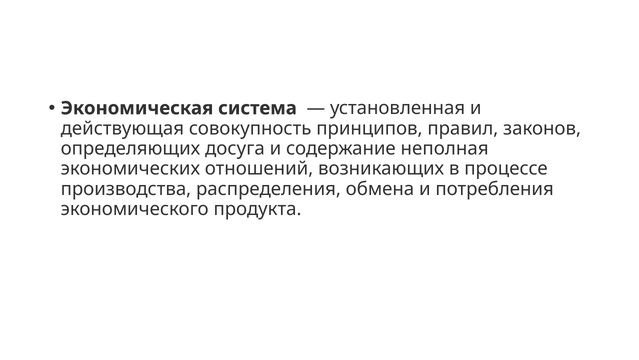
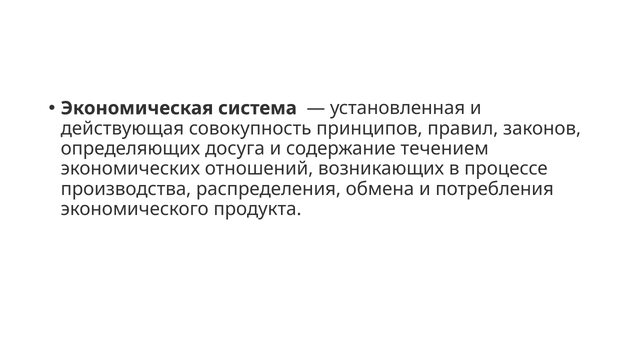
неполная: неполная -> течением (445, 148)
